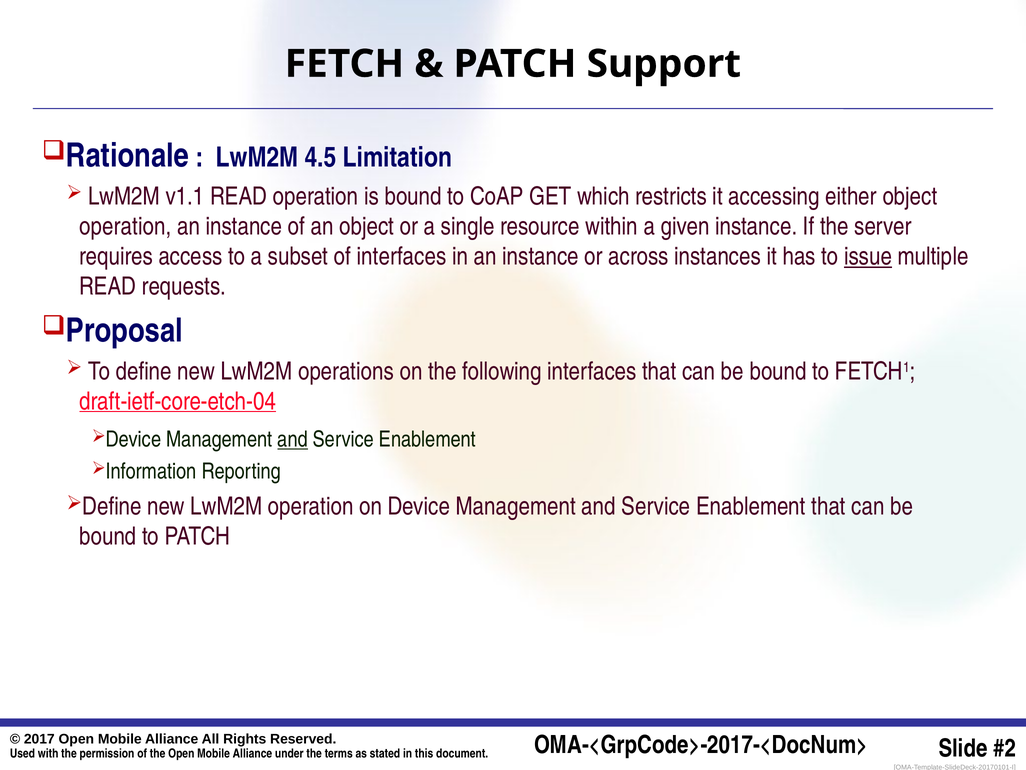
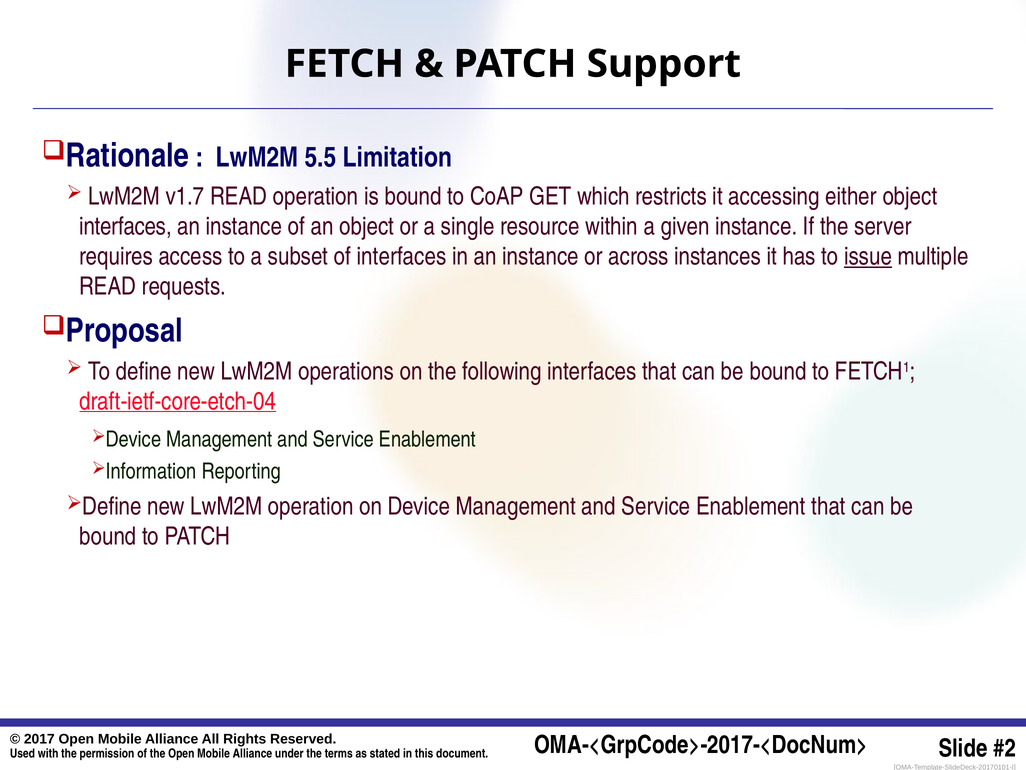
4.5: 4.5 -> 5.5 (321, 157)
v1.1: v1.1 -> v1.7 (185, 196)
operation: operation -> interfaces (126, 226)
and underline: present -> none (293, 439)
